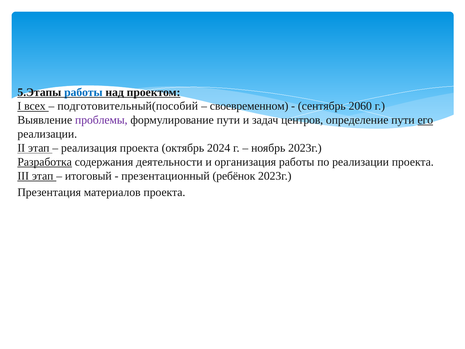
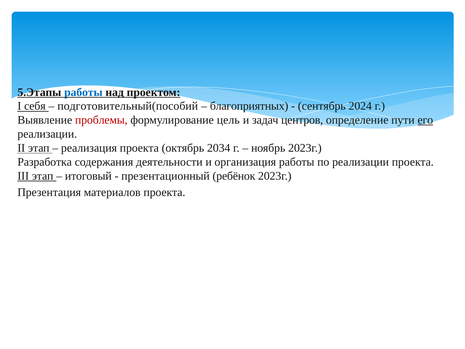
всех: всех -> себя (35, 106)
своевременном: своевременном -> благоприятных (249, 106)
2060: 2060 -> 2024 (360, 106)
проблемы colour: purple -> red (101, 120)
формулирование пути: пути -> цель (228, 120)
2024: 2024 -> 2034 (219, 148)
Разработка underline: present -> none (45, 162)
